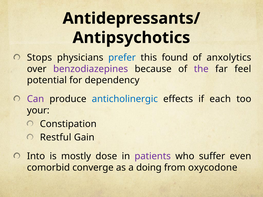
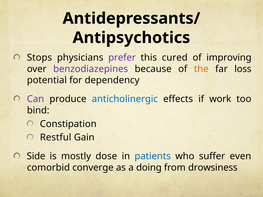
prefer colour: blue -> purple (122, 58)
found: found -> cured (175, 58)
anxolytics: anxolytics -> improving (229, 58)
the colour: purple -> orange (201, 69)
feel: feel -> loss (243, 69)
each: each -> work (220, 99)
your: your -> bind (38, 110)
Into: Into -> Side (36, 156)
patients colour: purple -> blue (153, 156)
oxycodone: oxycodone -> drowsiness (213, 168)
